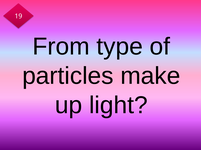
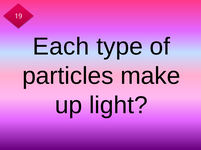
From: From -> Each (61, 47)
